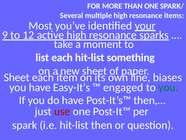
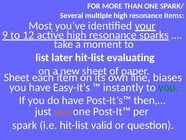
list each: each -> later (62, 57)
something: something -> evaluating (131, 57)
engaged: engaged -> instantly (123, 87)
use colour: red -> orange (62, 111)
then: then -> valid (102, 125)
